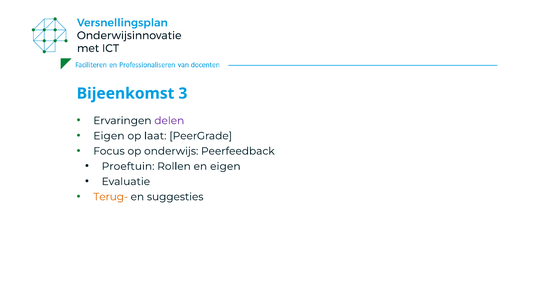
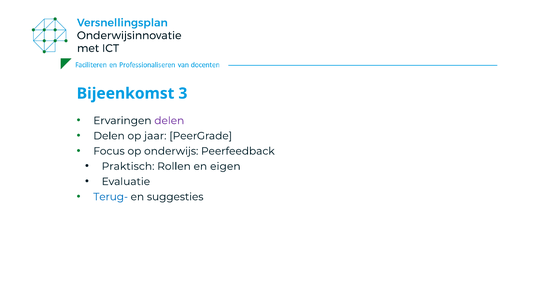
Eigen: Eigen -> Delen (109, 136)
laat: laat -> jaar (155, 136)
Proeftuin: Proeftuin -> Praktisch (128, 167)
Terug- colour: orange -> blue (111, 197)
